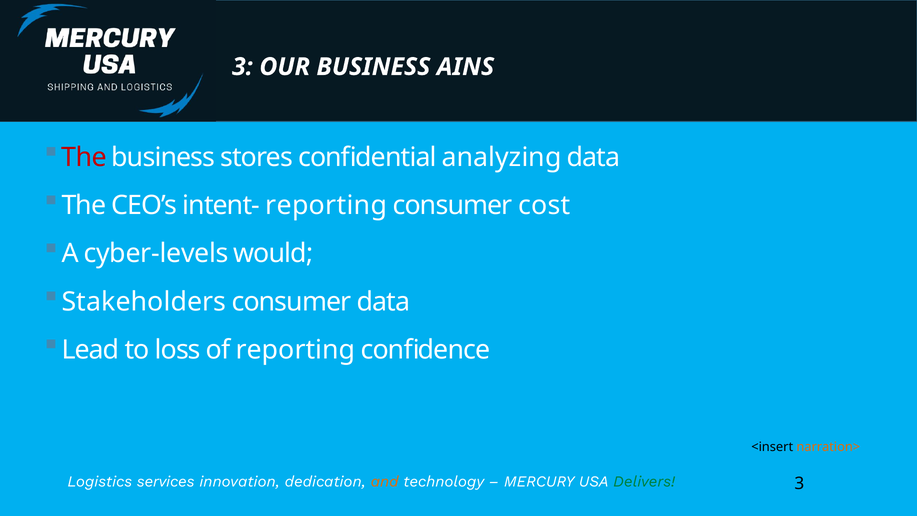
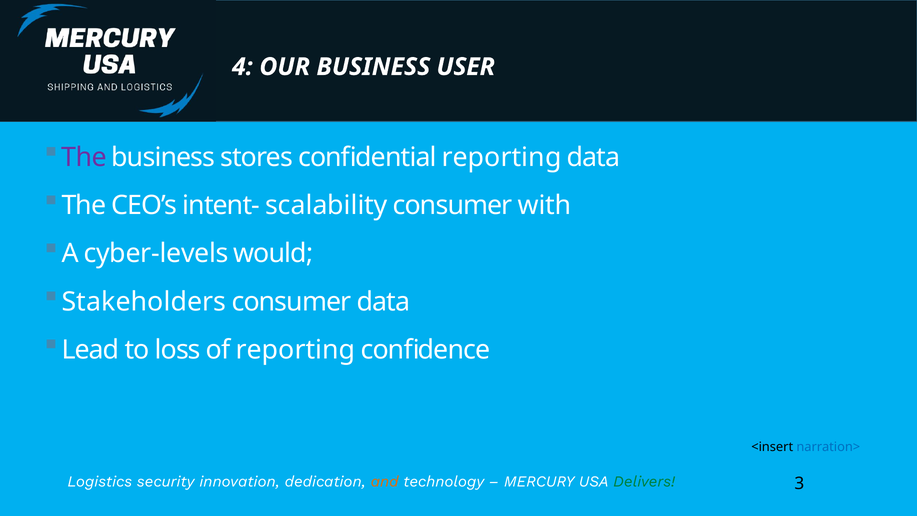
3: 3 -> 4 (242, 67)
AINS: AINS -> USER (466, 67)
The colour: red -> purple (84, 157)
confidential analyzing: analyzing -> reporting (502, 157)
intent- reporting: reporting -> scalability (326, 205)
cost: cost -> with (545, 205)
narration> colour: orange -> blue (828, 447)
services: services -> security (166, 481)
